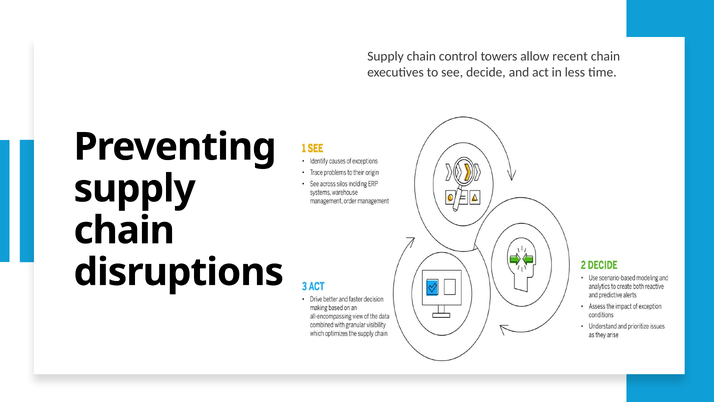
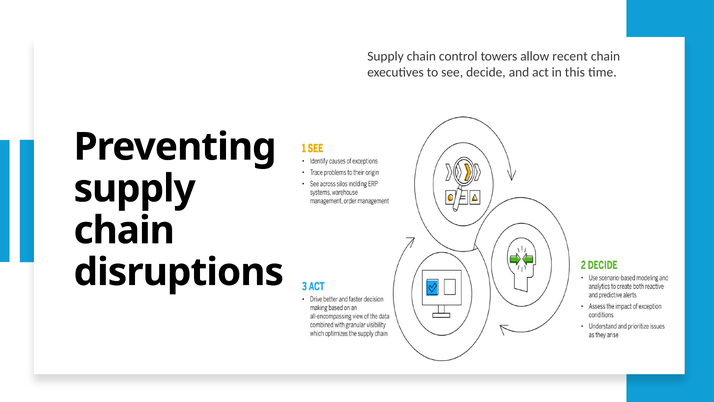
less: less -> this (575, 72)
